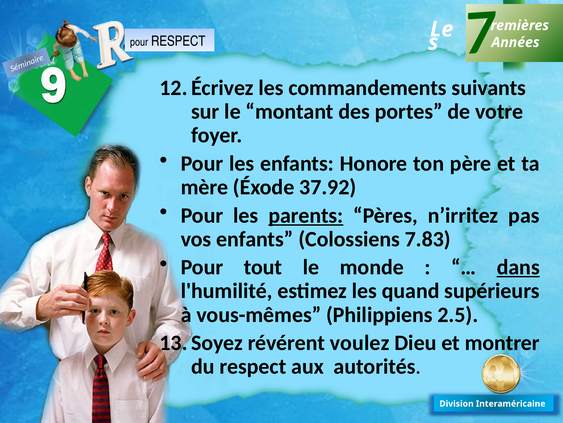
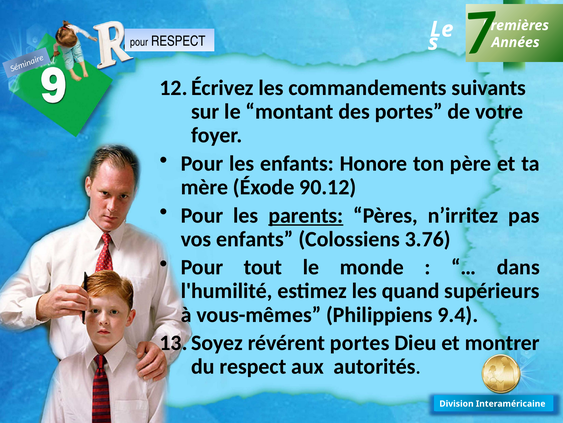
37.92: 37.92 -> 90.12 (328, 187)
7.83: 7.83 -> 3.76 (428, 239)
dans underline: present -> none (518, 267)
2.5: 2.5 -> 9.4 (458, 314)
révérent voulez: voulez -> portes (360, 342)
